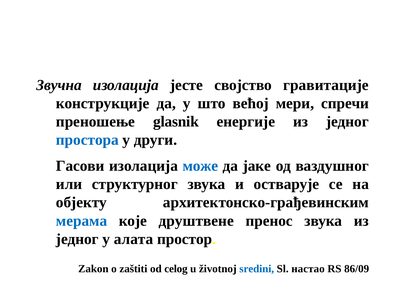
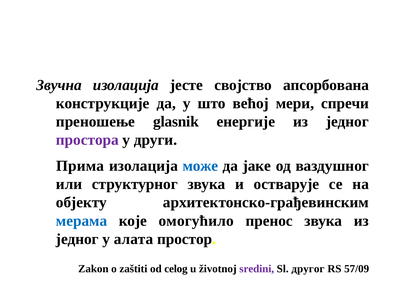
гравитације: гравитације -> апсорбована (326, 85)
простора colour: blue -> purple (87, 140)
Гасови: Гасови -> Прима (80, 166)
друштвене: друштвене -> омогућило (196, 221)
sredini colour: blue -> purple (257, 270)
настао: настао -> другог (308, 270)
86/09: 86/09 -> 57/09 (357, 270)
